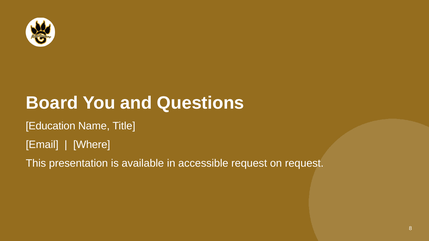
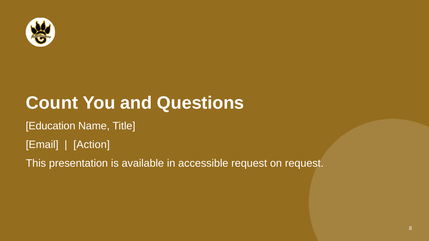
Board: Board -> Count (52, 103)
Where: Where -> Action (92, 145)
